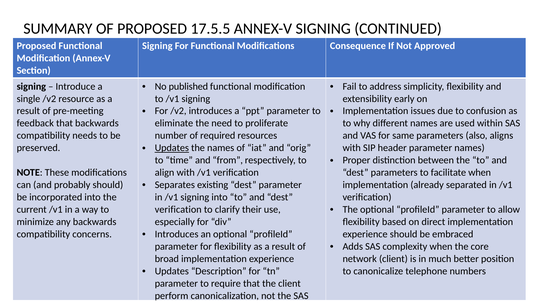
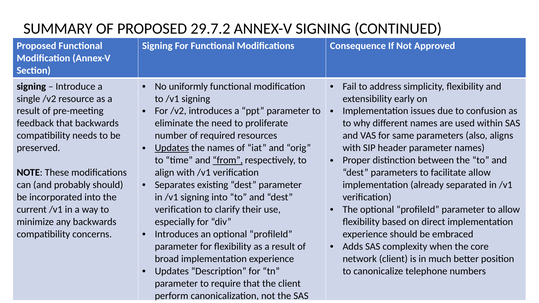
17.5.5: 17.5.5 -> 29.7.2 (210, 29)
published: published -> uniformly (188, 86)
from underline: none -> present (228, 160)
facilitate when: when -> allow (480, 173)
